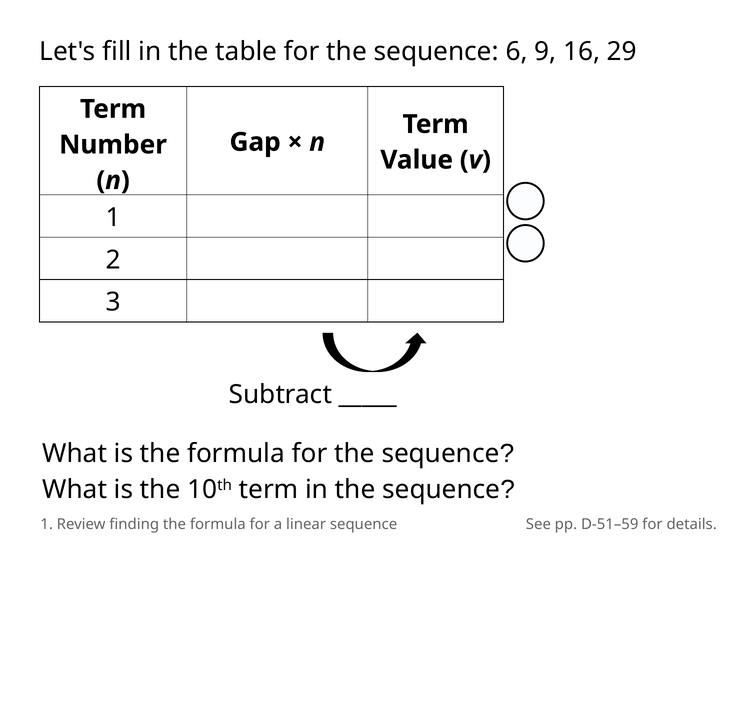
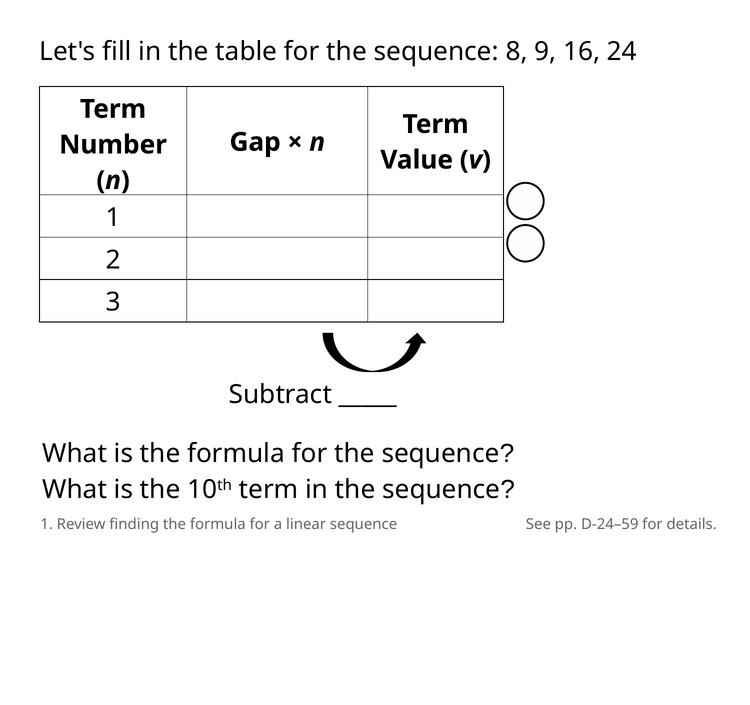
6: 6 -> 8 (517, 52)
29: 29 -> 24 (622, 52)
D-51–59: D-51–59 -> D-24–59 (610, 524)
